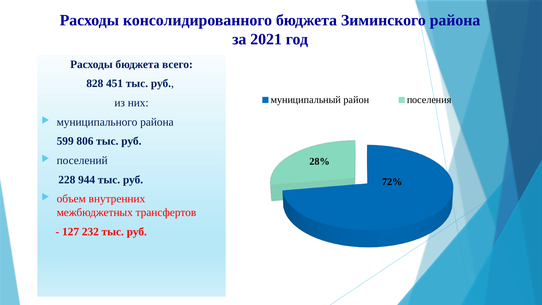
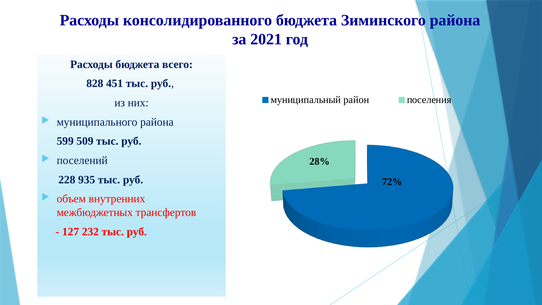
806: 806 -> 509 (85, 141)
944: 944 -> 935 (87, 180)
